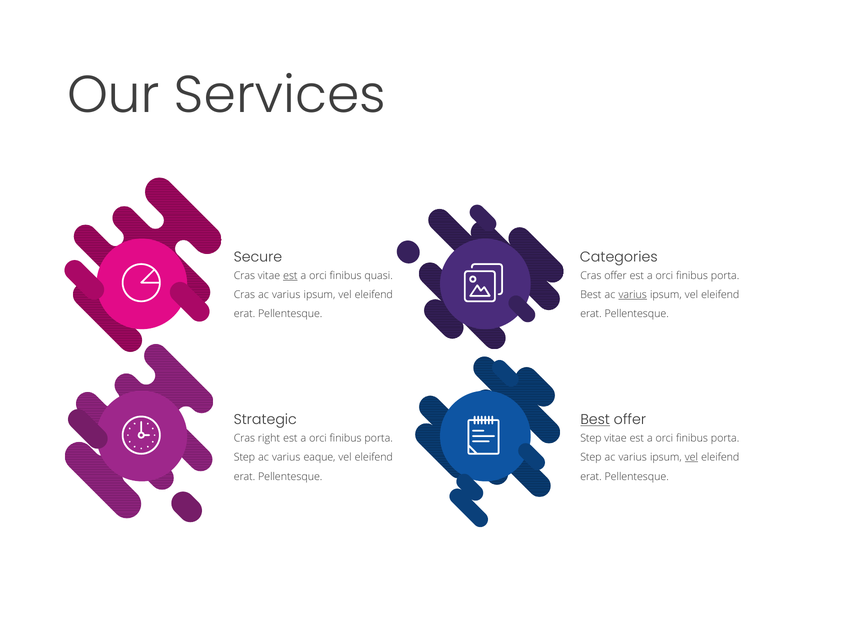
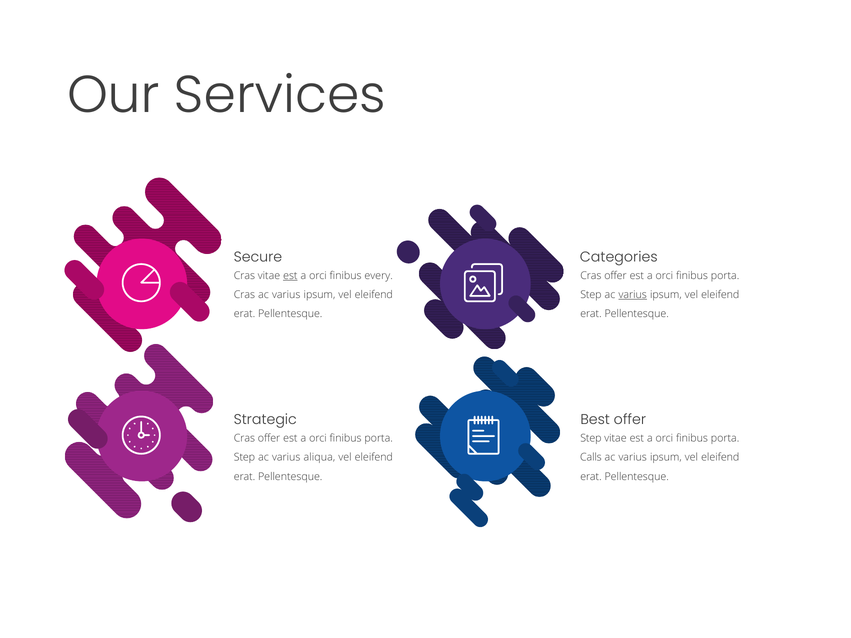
quasi: quasi -> every (379, 276)
Best: Best -> Step (591, 295)
Best underline: present -> none (595, 420)
right: right -> offer (269, 438)
eaque: eaque -> aliqua (319, 457)
Step: Step -> Calls (591, 457)
vel underline: present -> none (691, 457)
